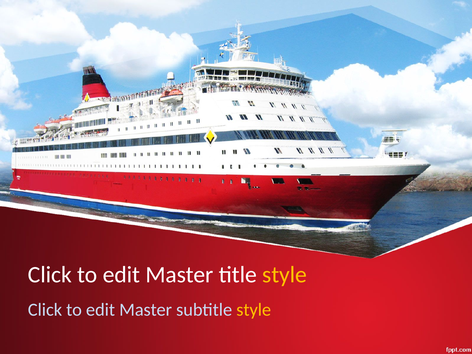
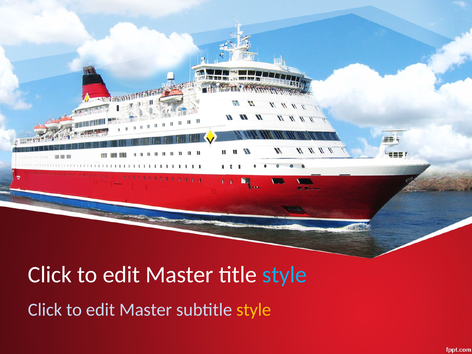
style colour: yellow -> light blue (285, 275)
